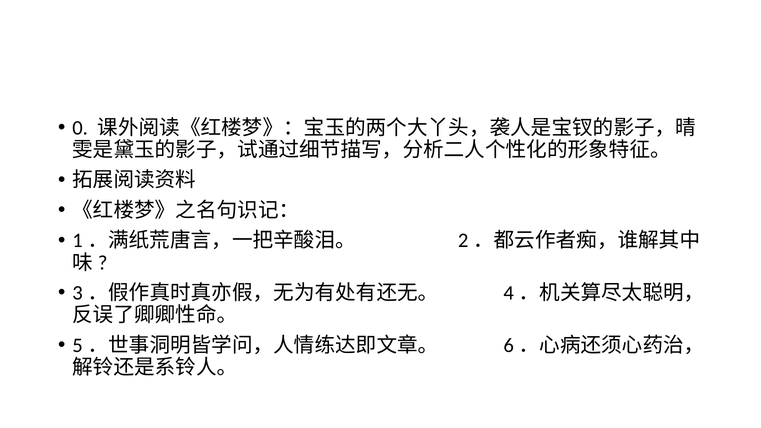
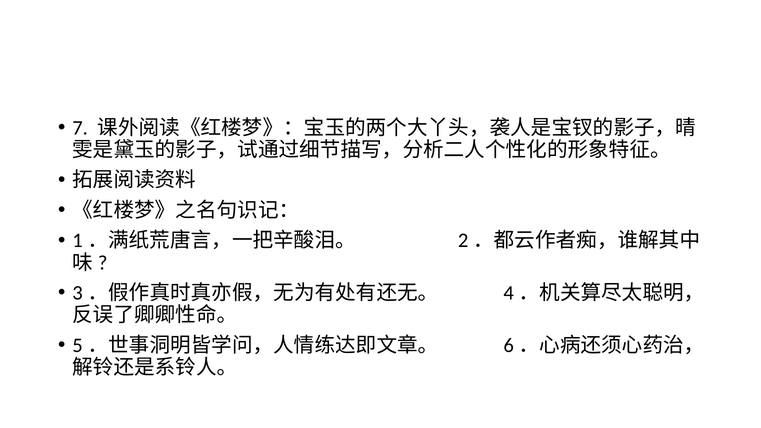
0: 0 -> 7 (80, 128)
